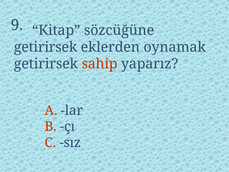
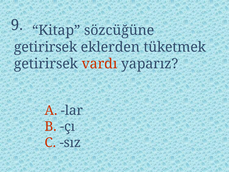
oynamak: oynamak -> tüketmek (175, 47)
sahip: sahip -> vardı (100, 64)
